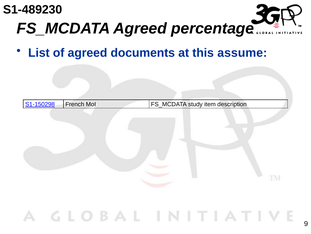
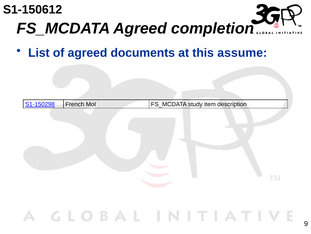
S1-489230: S1-489230 -> S1-150612 (33, 10)
percentage: percentage -> completion (213, 28)
